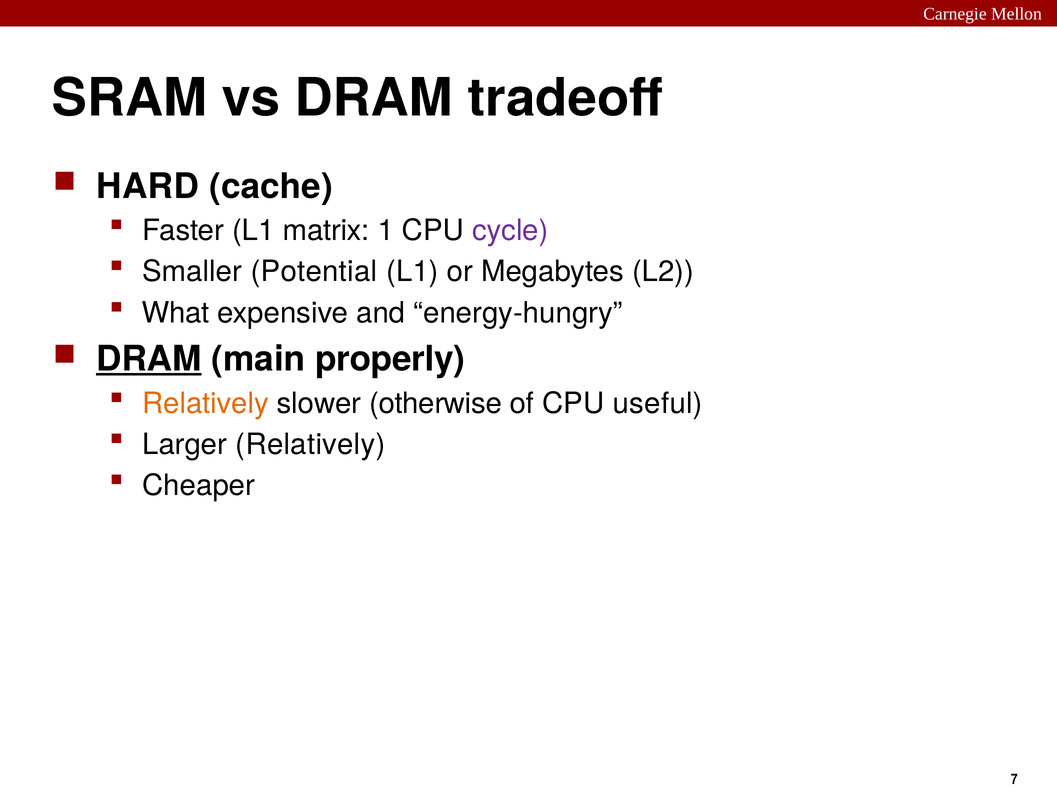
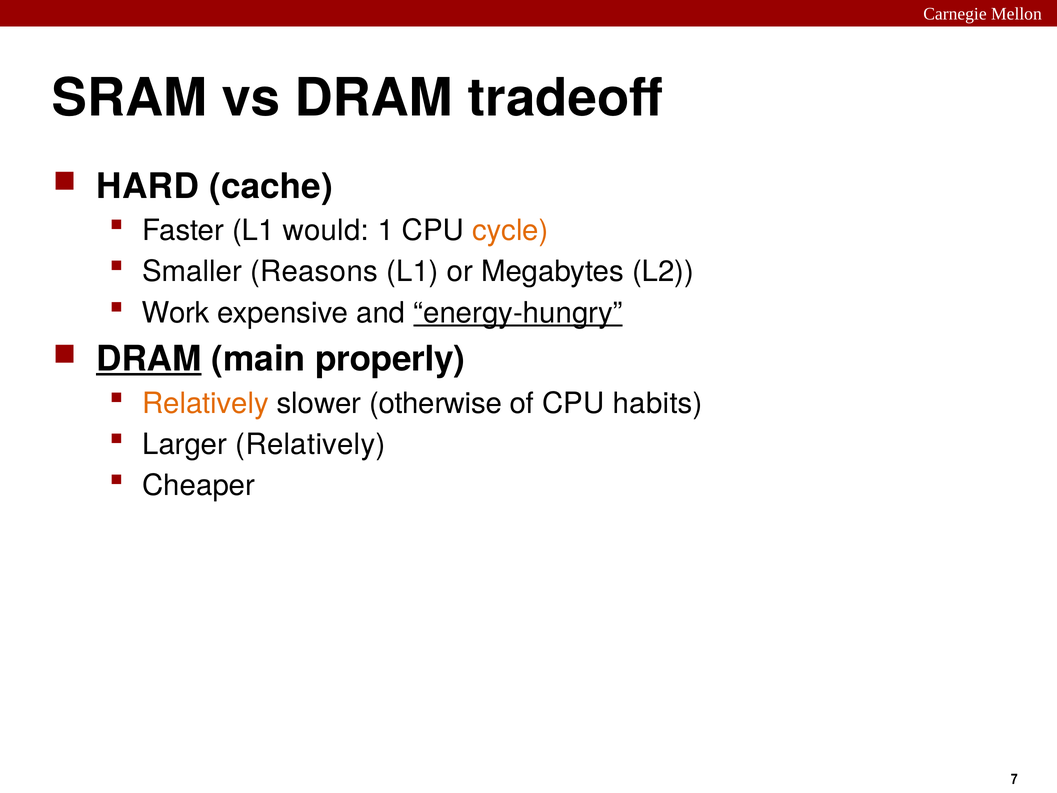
matrix: matrix -> would (326, 231)
cycle colour: purple -> orange (510, 231)
Potential: Potential -> Reasons (314, 272)
What: What -> Work (176, 313)
energy-hungry underline: none -> present (518, 313)
useful: useful -> habits (658, 403)
